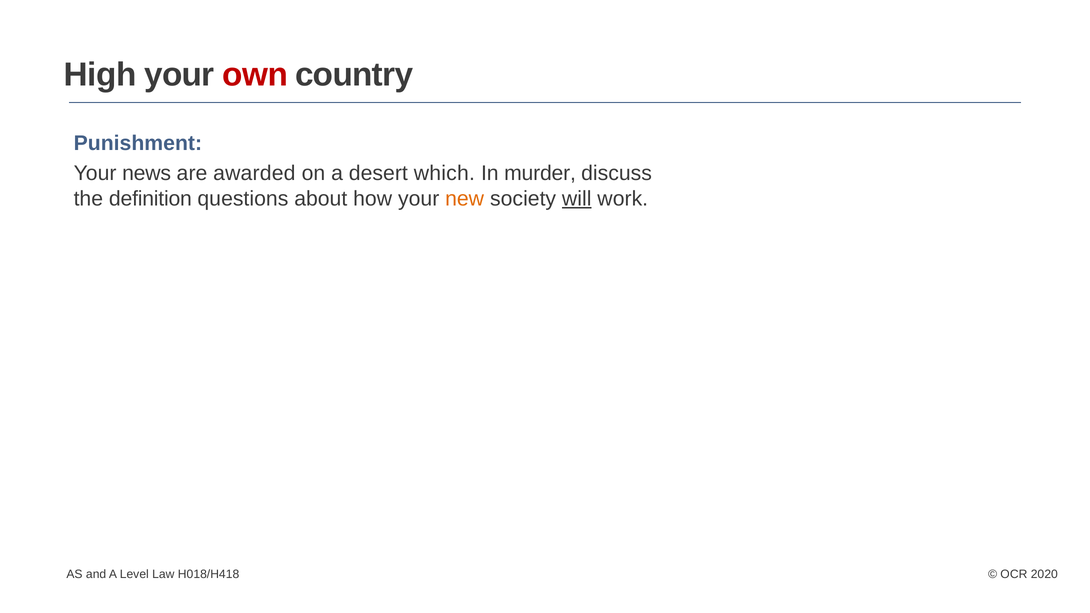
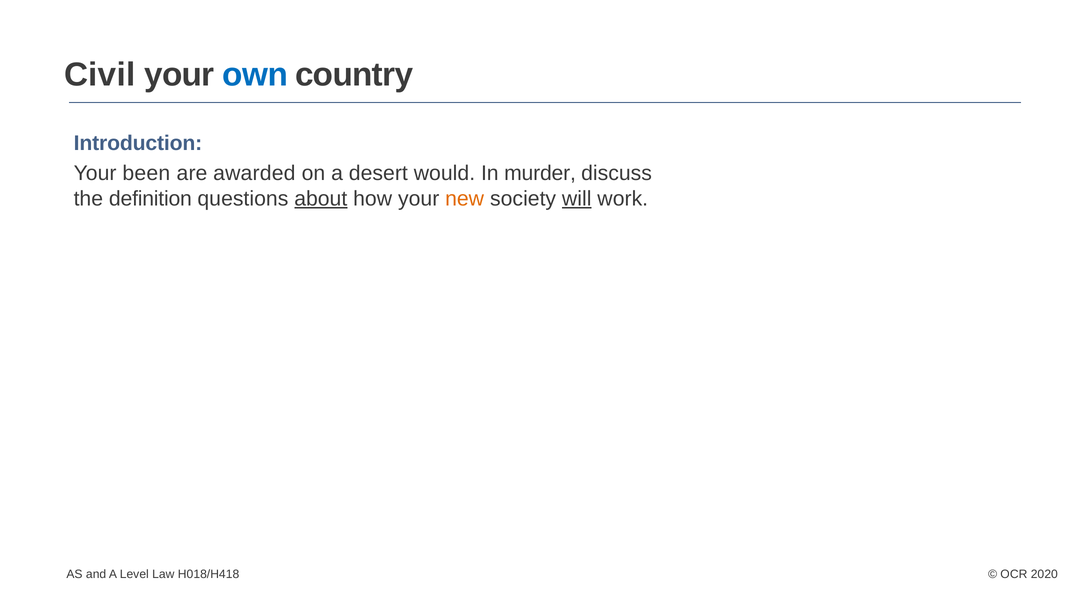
High: High -> Civil (100, 75)
own colour: red -> blue (255, 75)
Punishment: Punishment -> Introduction (138, 143)
news: news -> been (146, 173)
which: which -> would (444, 173)
about underline: none -> present (321, 199)
